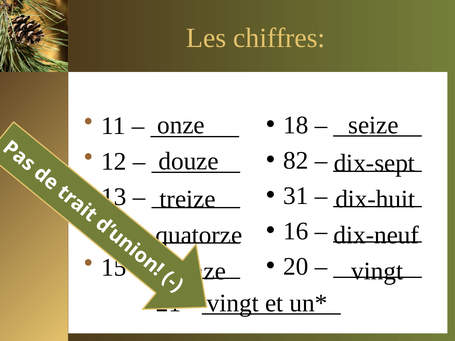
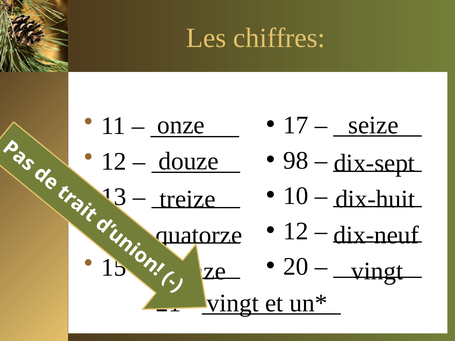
18: 18 -> 17 (296, 125)
82: 82 -> 98 (296, 161)
31: 31 -> 10 (296, 196)
16: 16 -> 12 (296, 231)
